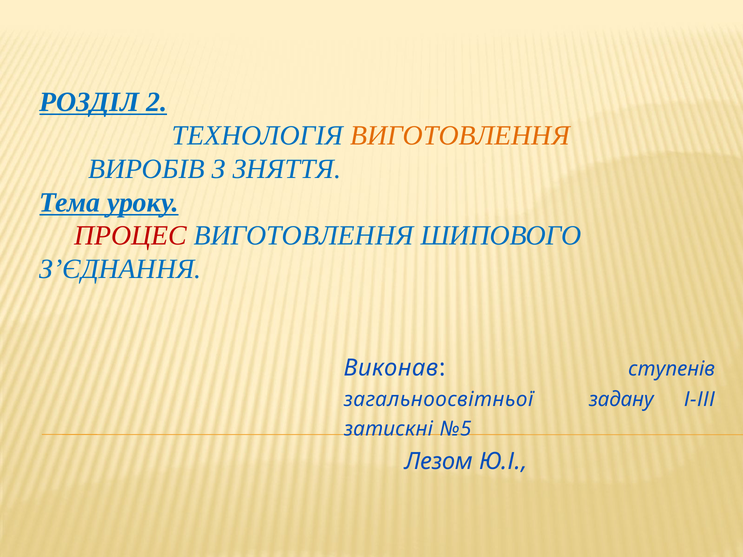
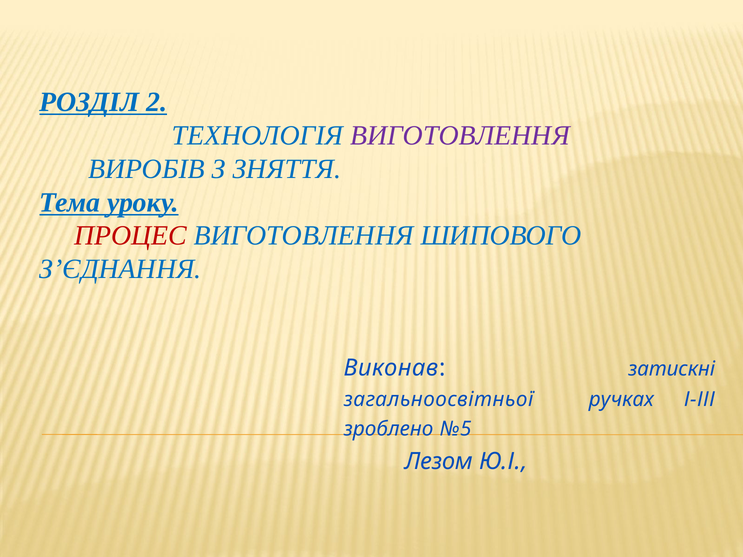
ВИГОТОВЛЕННЯ colour: orange -> purple (460, 135)
ступенів: ступенів -> затискні (672, 369)
задану: задану -> ручках (621, 400)
затискні: затискні -> зроблено (389, 429)
